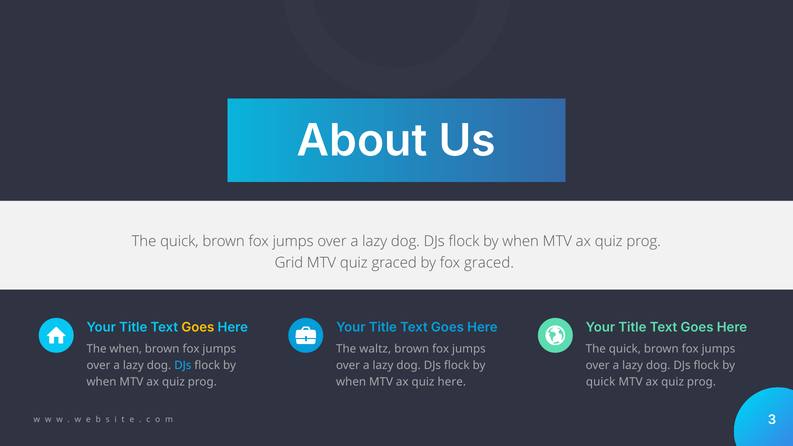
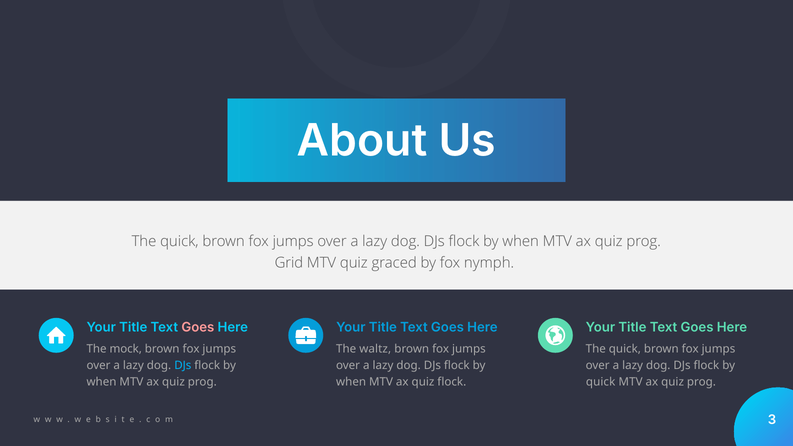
fox graced: graced -> nymph (489, 263)
Goes colour: yellow -> pink (198, 328)
The when: when -> mock (126, 349)
quiz here: here -> flock (452, 382)
